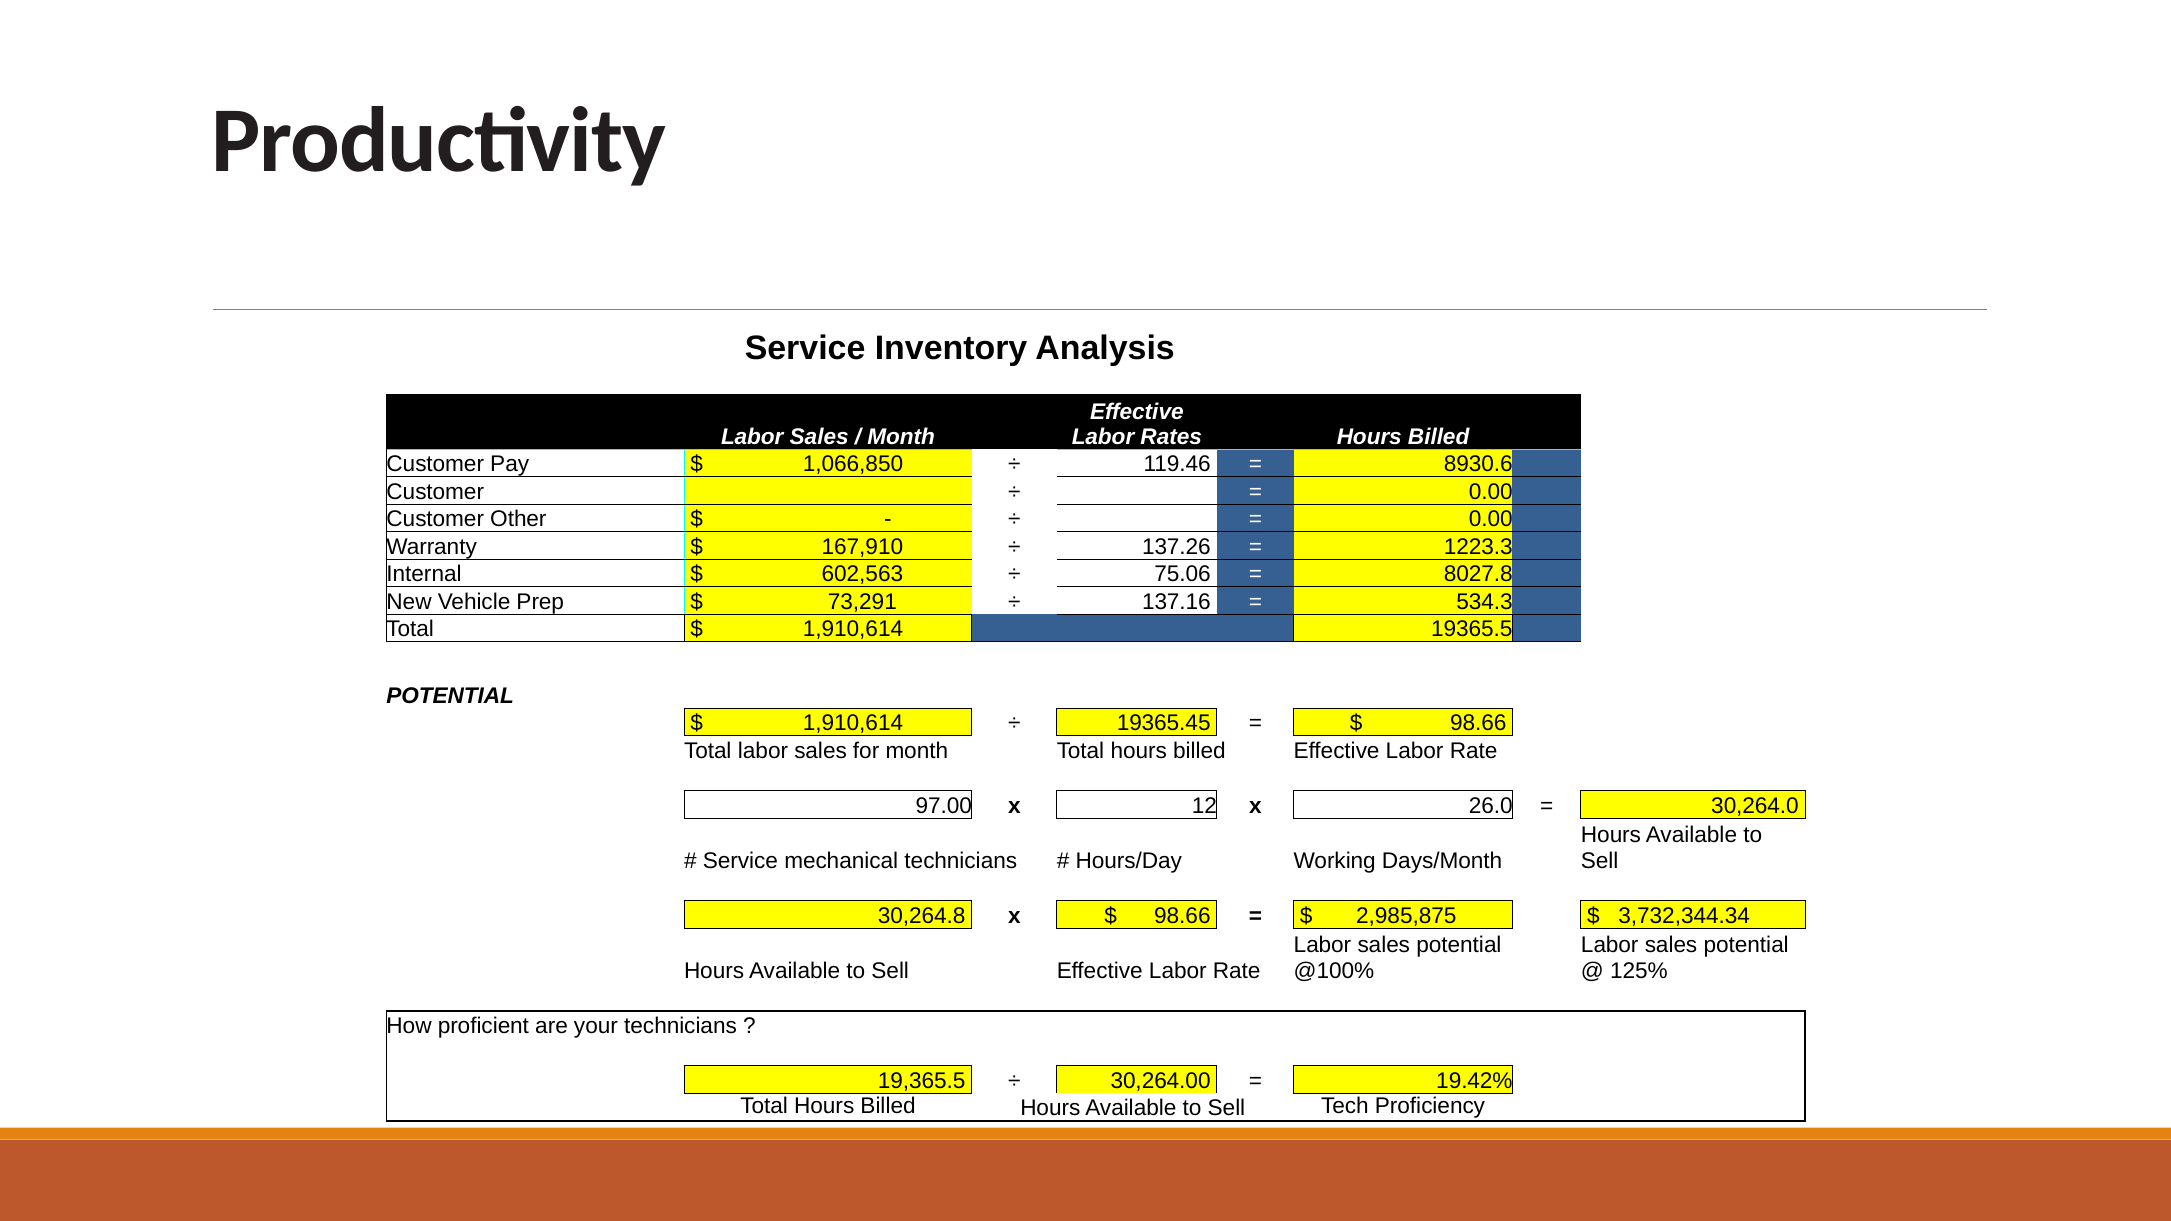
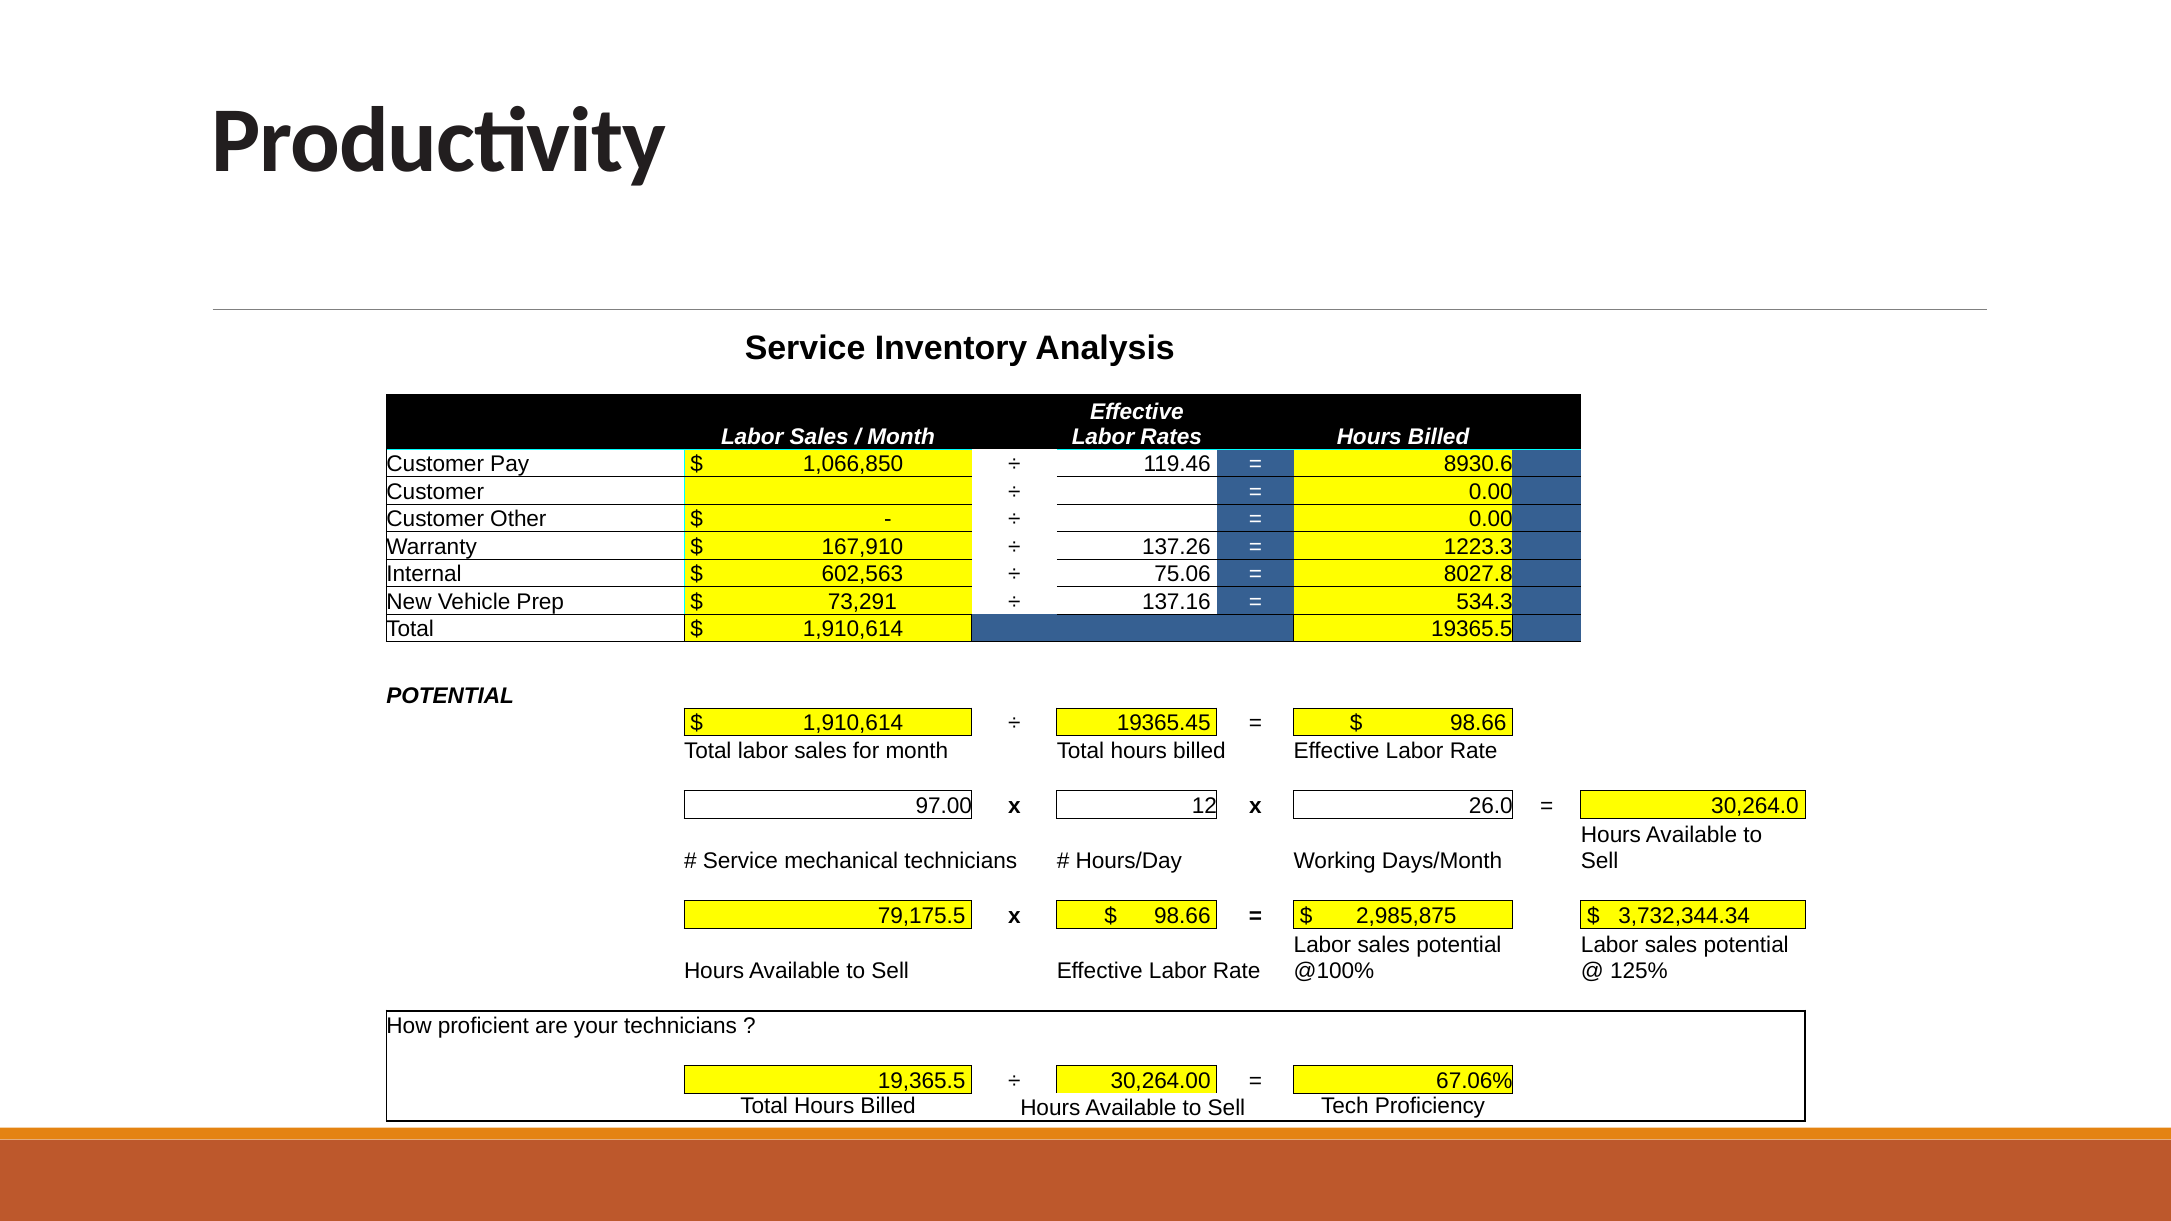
30,264.8: 30,264.8 -> 79,175.5 (922, 916)
19.42%: 19.42% -> 67.06% (1474, 1081)
